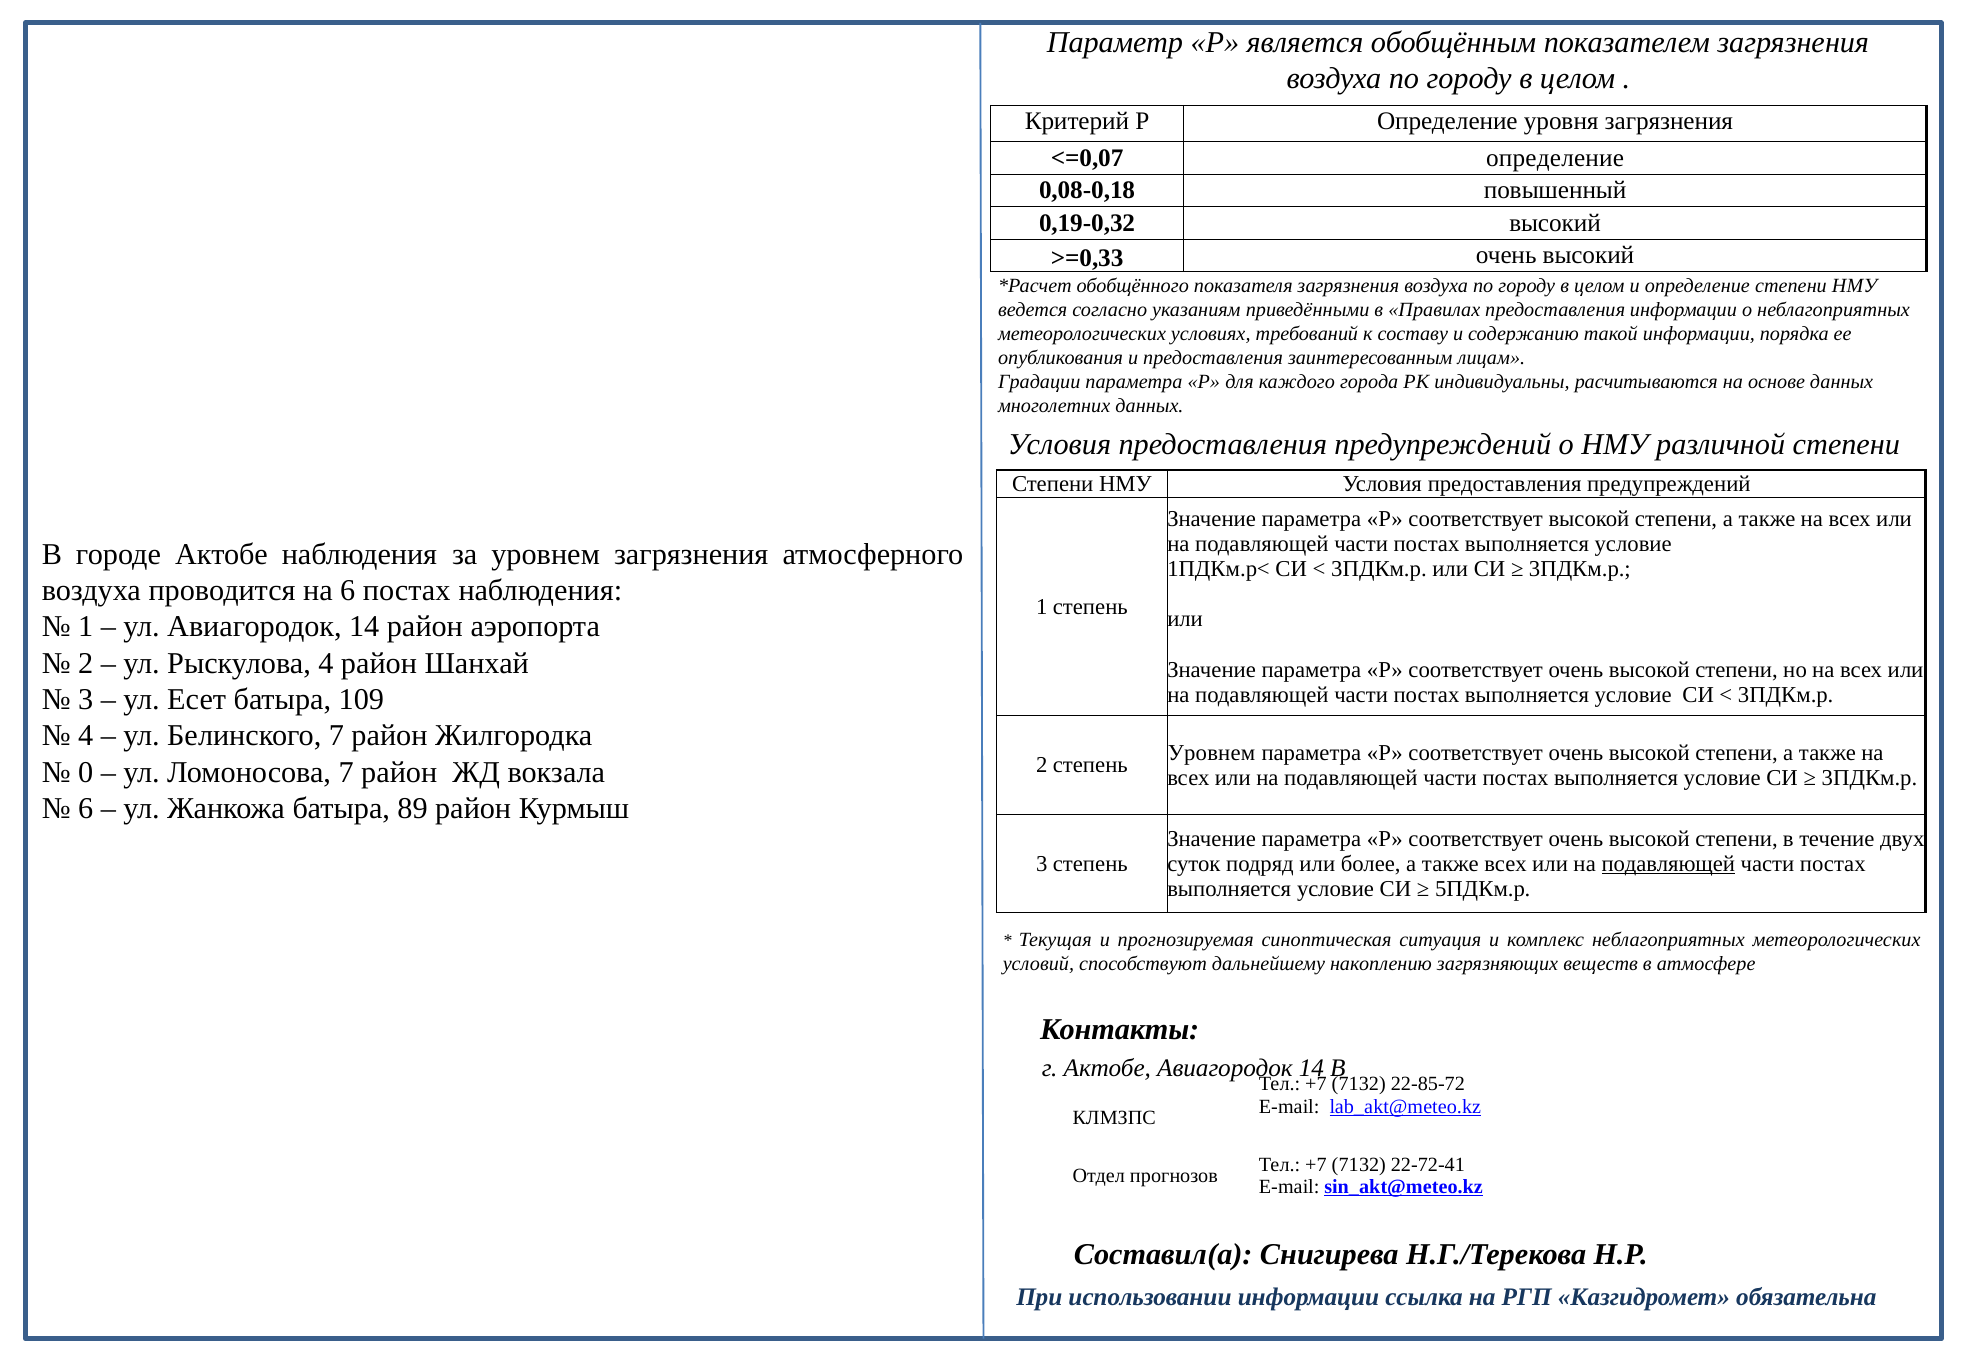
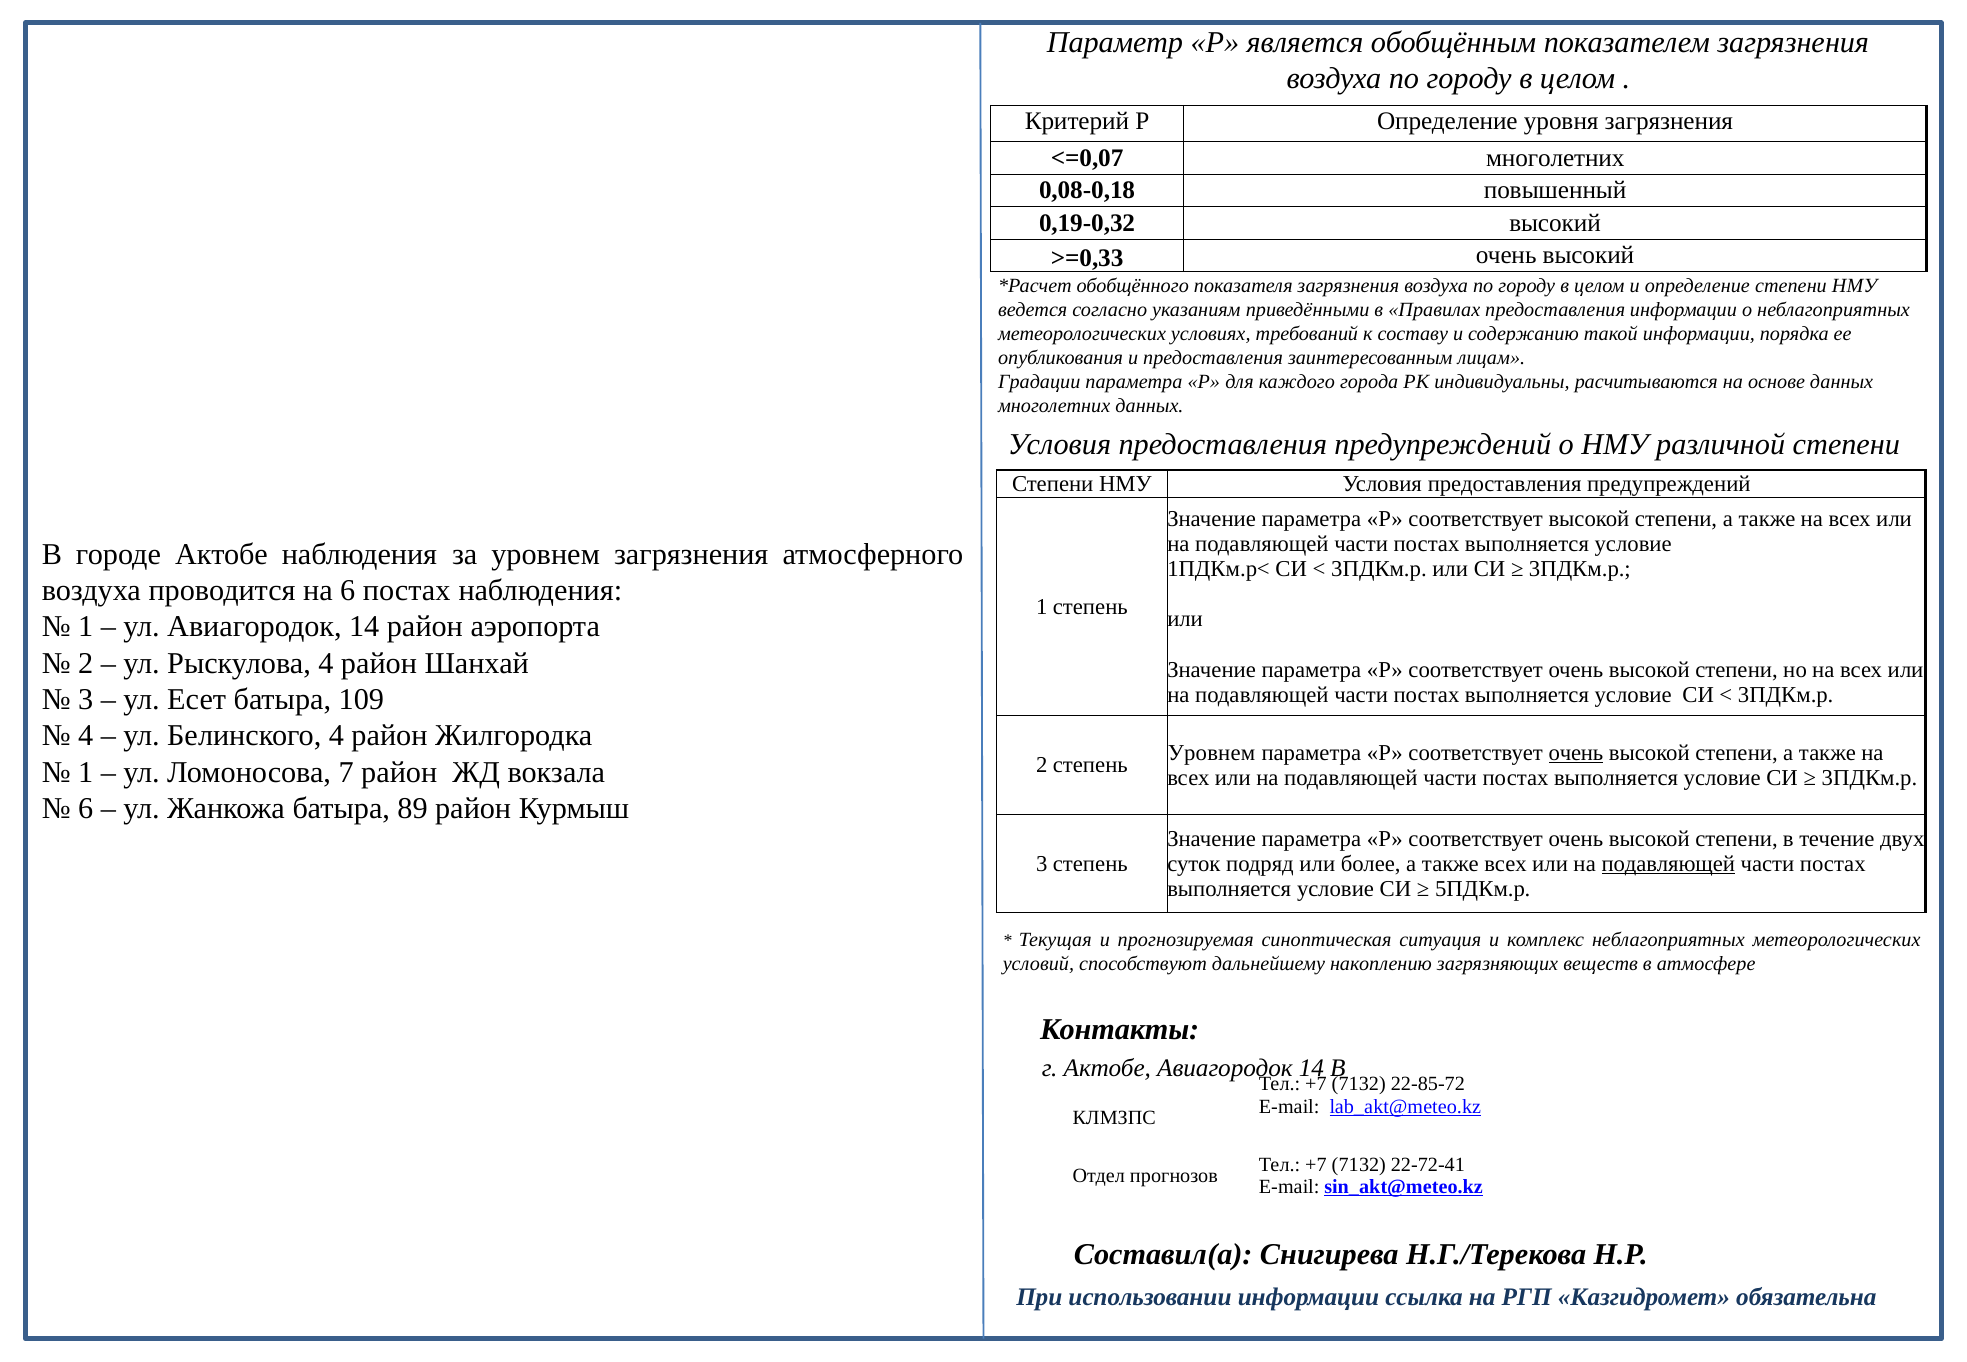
<=0,07 определение: определение -> многолетних (1555, 158)
Белинского 7: 7 -> 4 (336, 736)
очень underline: none -> present (1576, 753)
0: 0 -> 1 (86, 772)
